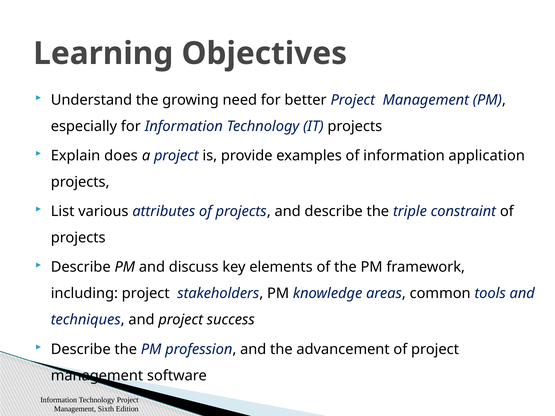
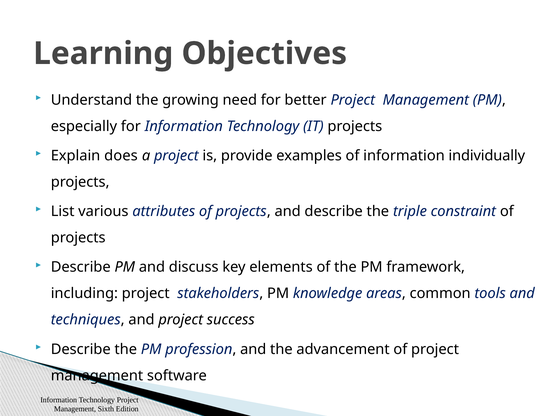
application: application -> individually (487, 156)
